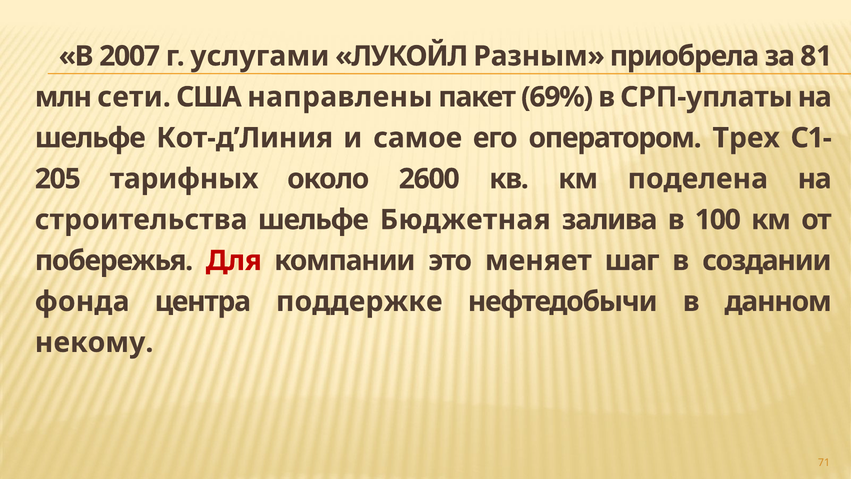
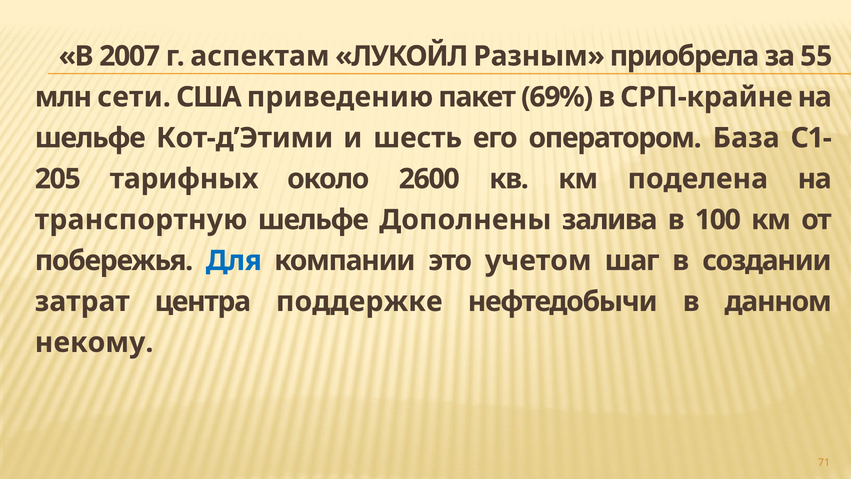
услугами: услугами -> аспектам (260, 56)
81: 81 -> 55 (816, 56)
направлены: направлены -> приведению (340, 97)
СРП-уплаты: СРП-уплаты -> СРП-крайне (706, 97)
Кот-д’Линия: Кот-д’Линия -> Кот-д’Этими (245, 138)
самое: самое -> шесть (418, 138)
Трех: Трех -> База (746, 138)
строительства: строительства -> транспортную (141, 220)
Бюджетная: Бюджетная -> Дополнены (465, 220)
Для colour: red -> blue (234, 261)
меняет: меняет -> учетом (538, 261)
фонда: фонда -> затрат (82, 301)
